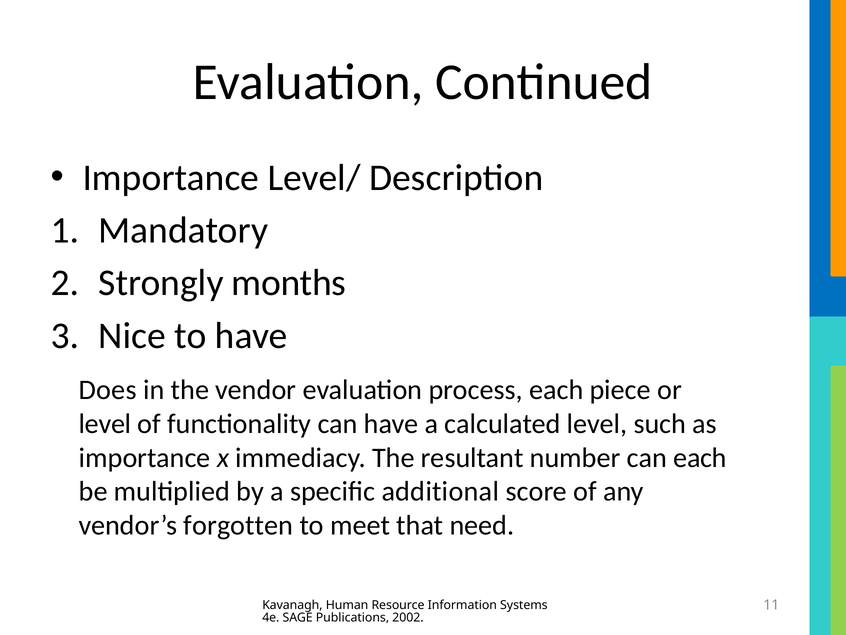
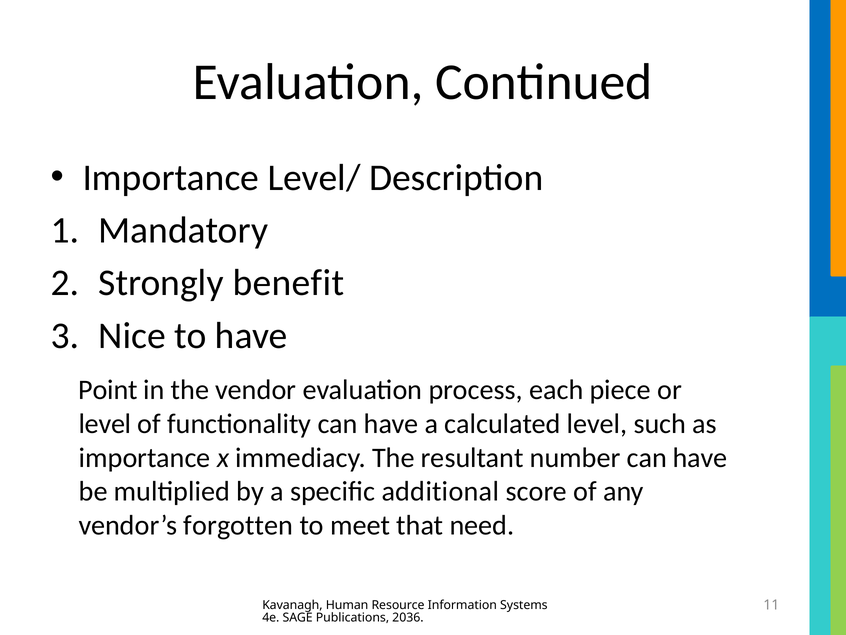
months: months -> benefit (288, 283)
Does: Does -> Point (108, 390)
number can each: each -> have (700, 457)
2002: 2002 -> 2036 (408, 617)
